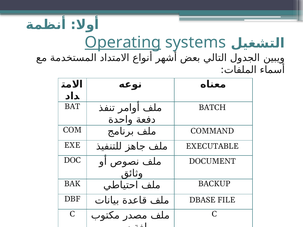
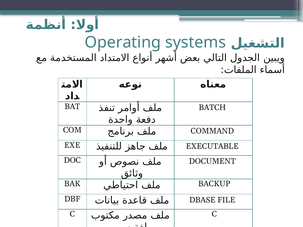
Operating underline: present -> none (123, 43)
